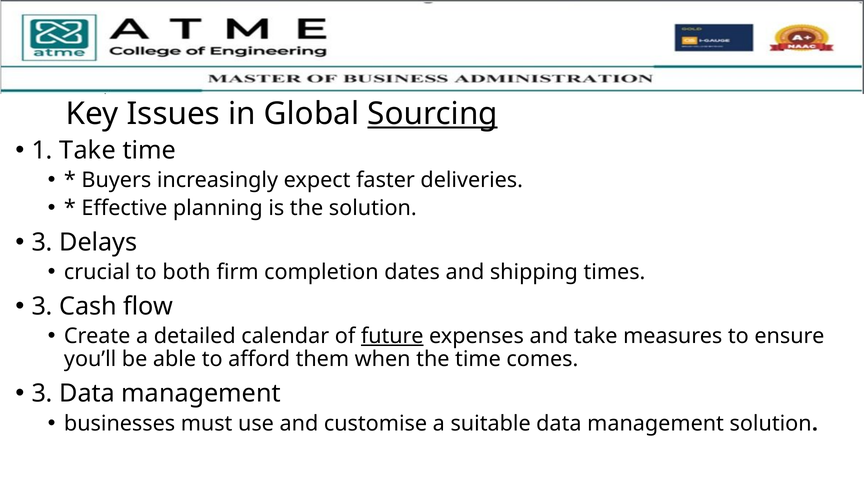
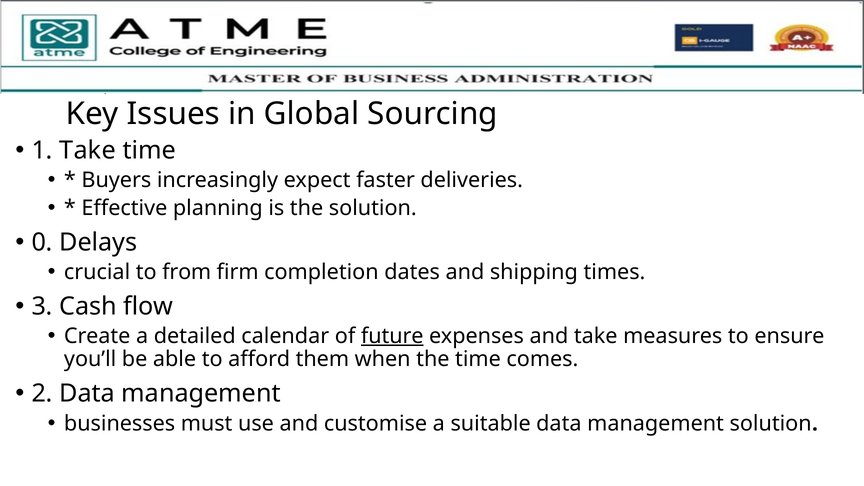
Sourcing underline: present -> none (433, 114)
3: 3 -> 0 (42, 242)
both: both -> from (187, 272)
3: 3 -> 2 (42, 394)
